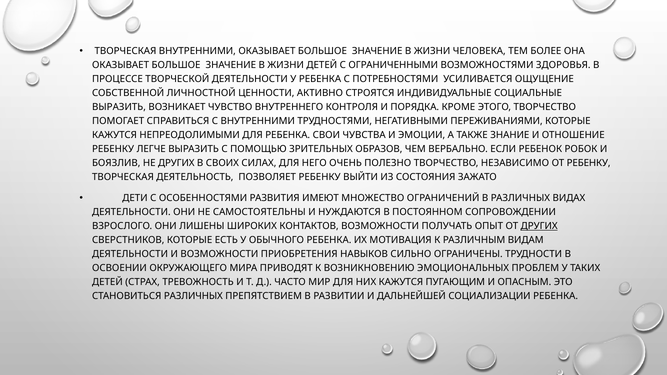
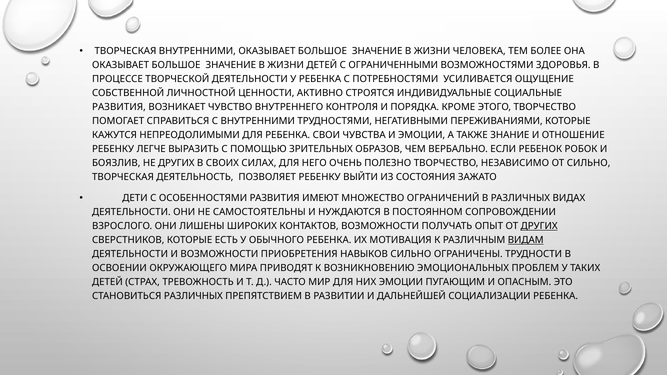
ВЫРАЗИТЬ: ВЫРАЗИТЬ -> РАЗВИТИЯ (119, 107)
ОТ РЕБЕНКУ: РЕБЕНКУ -> СИЛЬНО (589, 163)
ВИДАМ underline: none -> present (526, 240)
НИХ КАЖУТСЯ: КАЖУТСЯ -> ЭМОЦИИ (401, 282)
